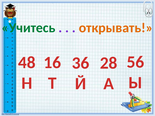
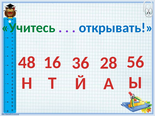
открывать colour: orange -> blue (116, 28)
